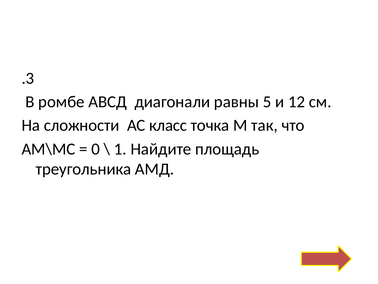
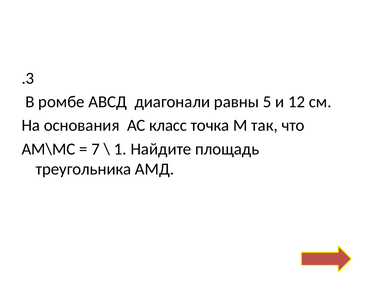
сложности: сложности -> основания (82, 125)
0: 0 -> 7 (96, 149)
